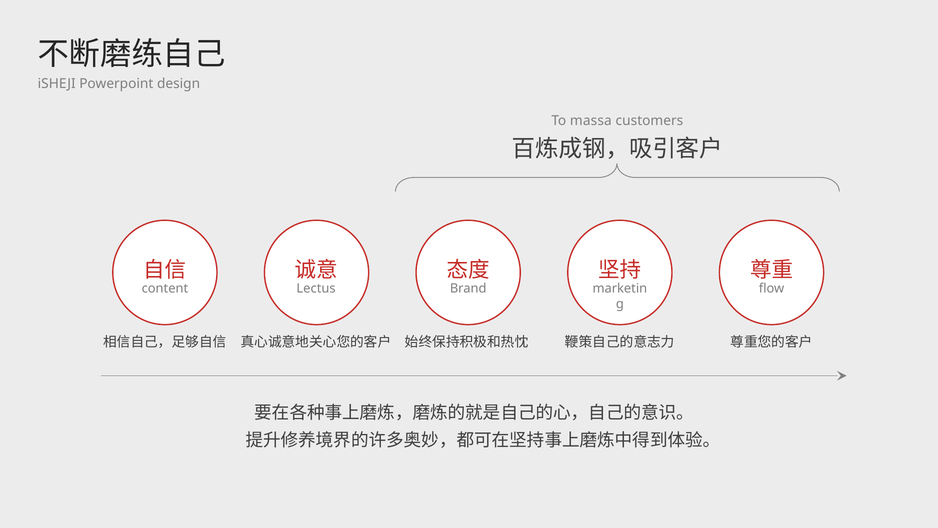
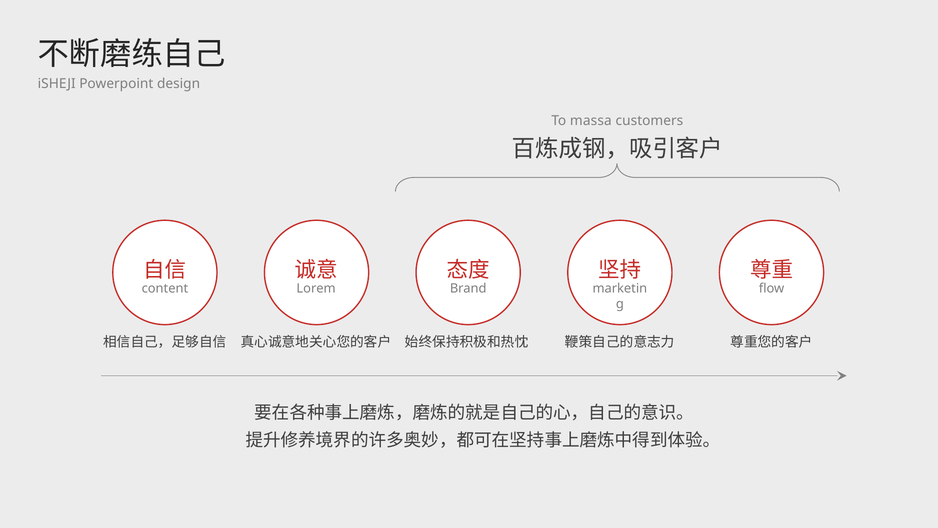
Lectus: Lectus -> Lorem (316, 289)
